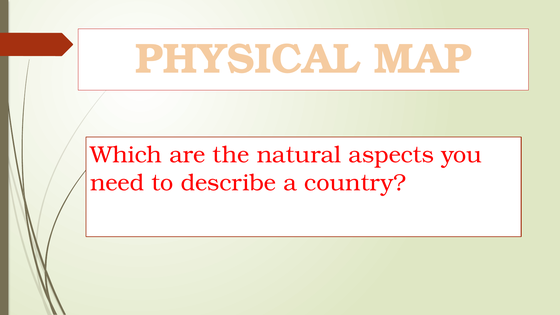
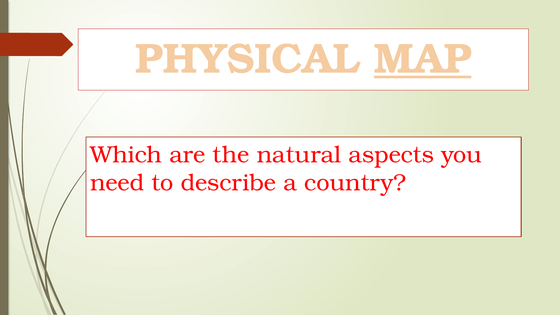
MAP underline: none -> present (423, 59)
